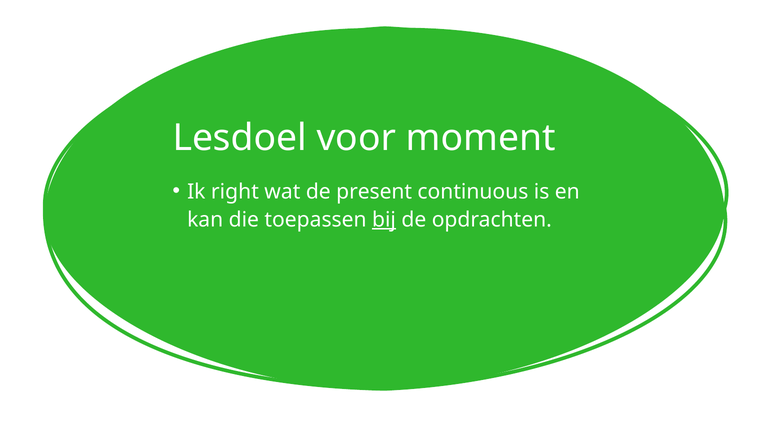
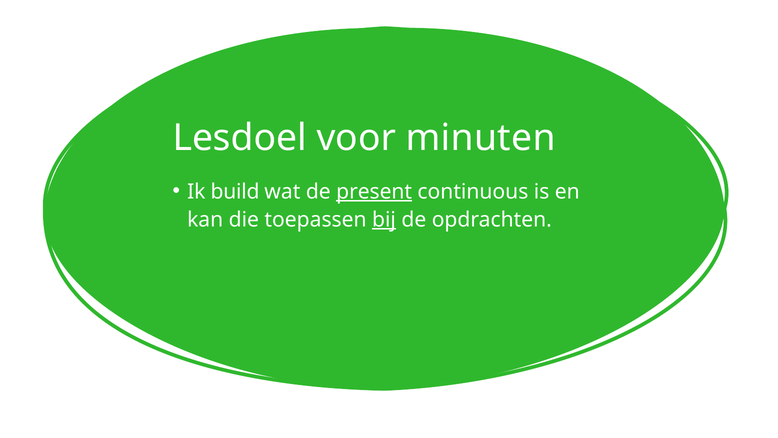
moment: moment -> minuten (481, 138)
right: right -> build (235, 192)
present underline: none -> present (374, 192)
